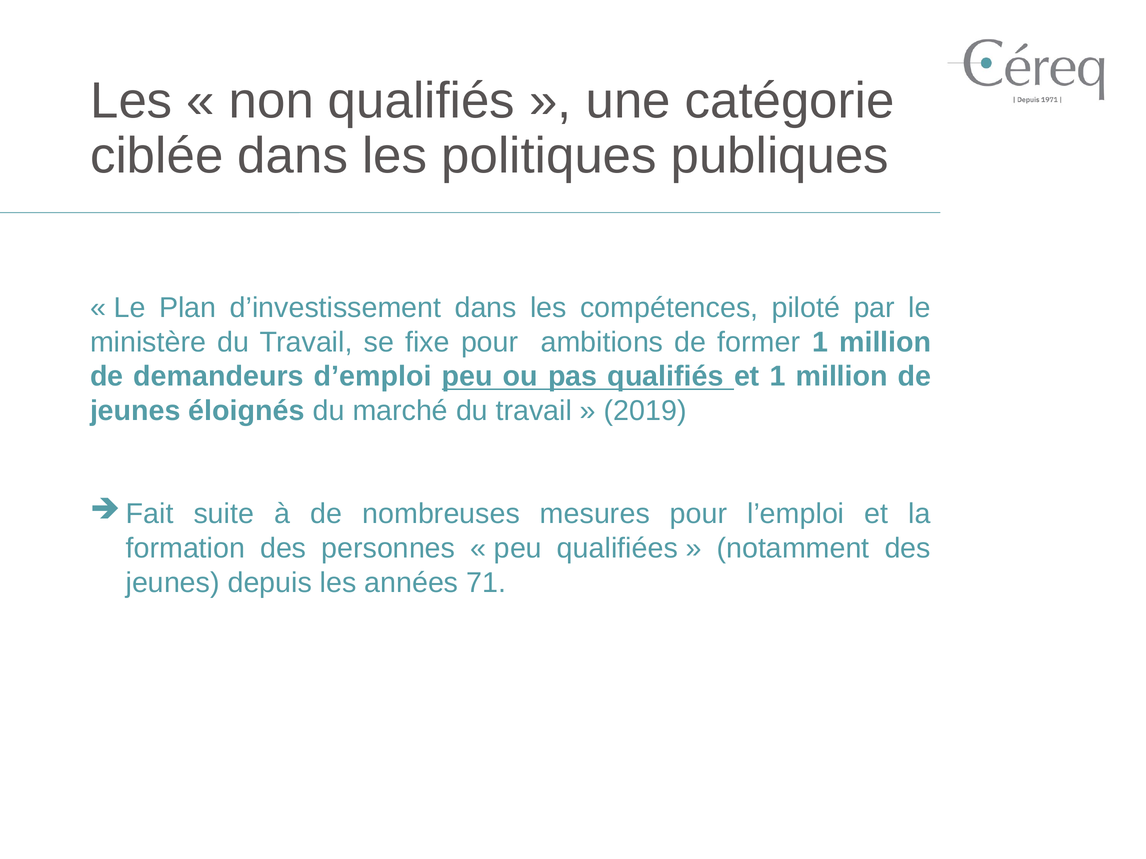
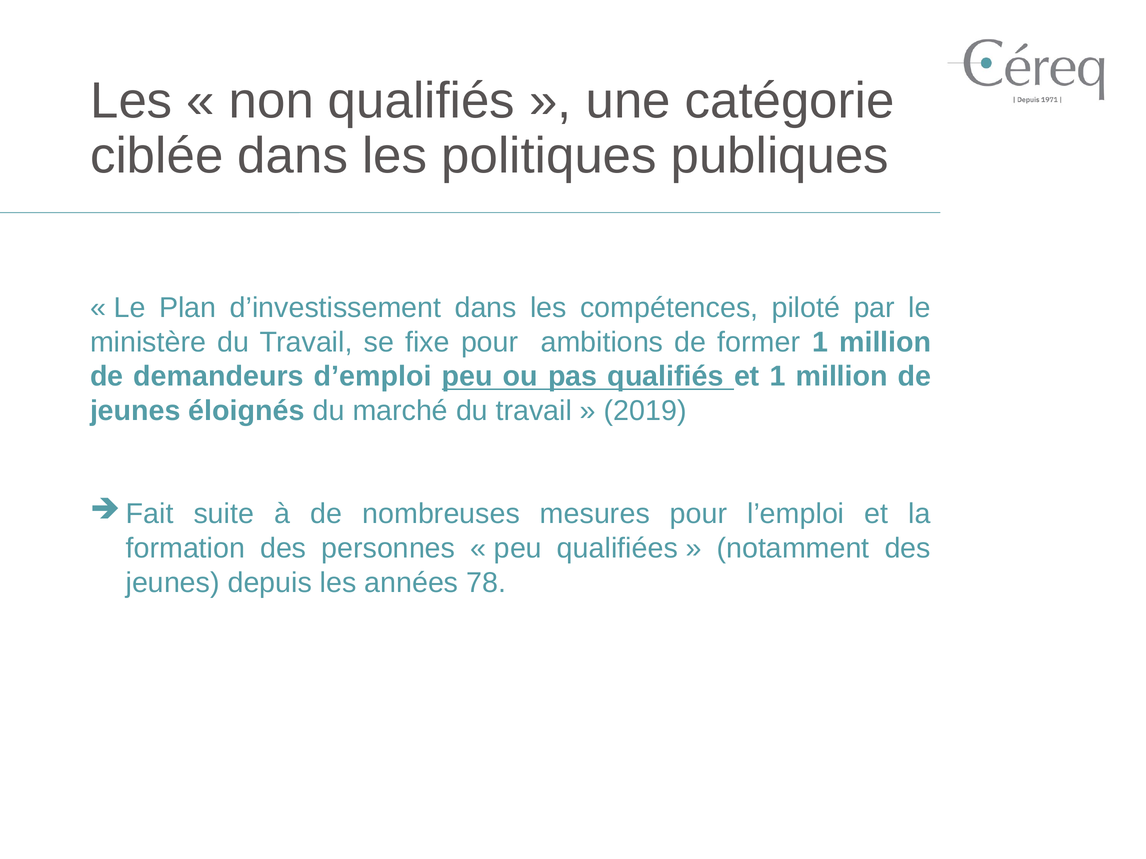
71: 71 -> 78 (486, 583)
